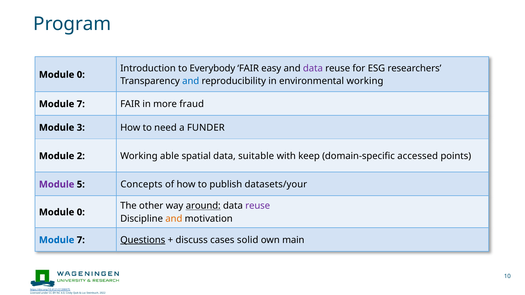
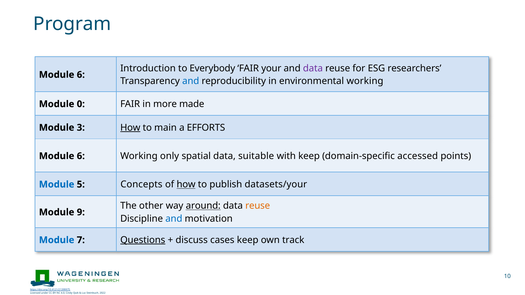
easy: easy -> your (271, 68)
0: 0 -> 6 (81, 75)
7: 7 -> 0 (81, 104)
fraud: fraud -> made (192, 104)
How underline: none -> present (130, 128)
need: need -> main (165, 128)
FUNDER: FUNDER -> EFFORTS (206, 128)
2: 2 -> 6 (81, 156)
able: able -> only (170, 156)
Module colour: purple -> blue (57, 185)
how underline: none -> present (186, 185)
reuse colour: purple -> orange (258, 206)
0: 0 -> 9 (81, 212)
and colour: orange -> blue (174, 219)
cases solid: solid -> keep (248, 240)
main: main -> track (293, 240)
